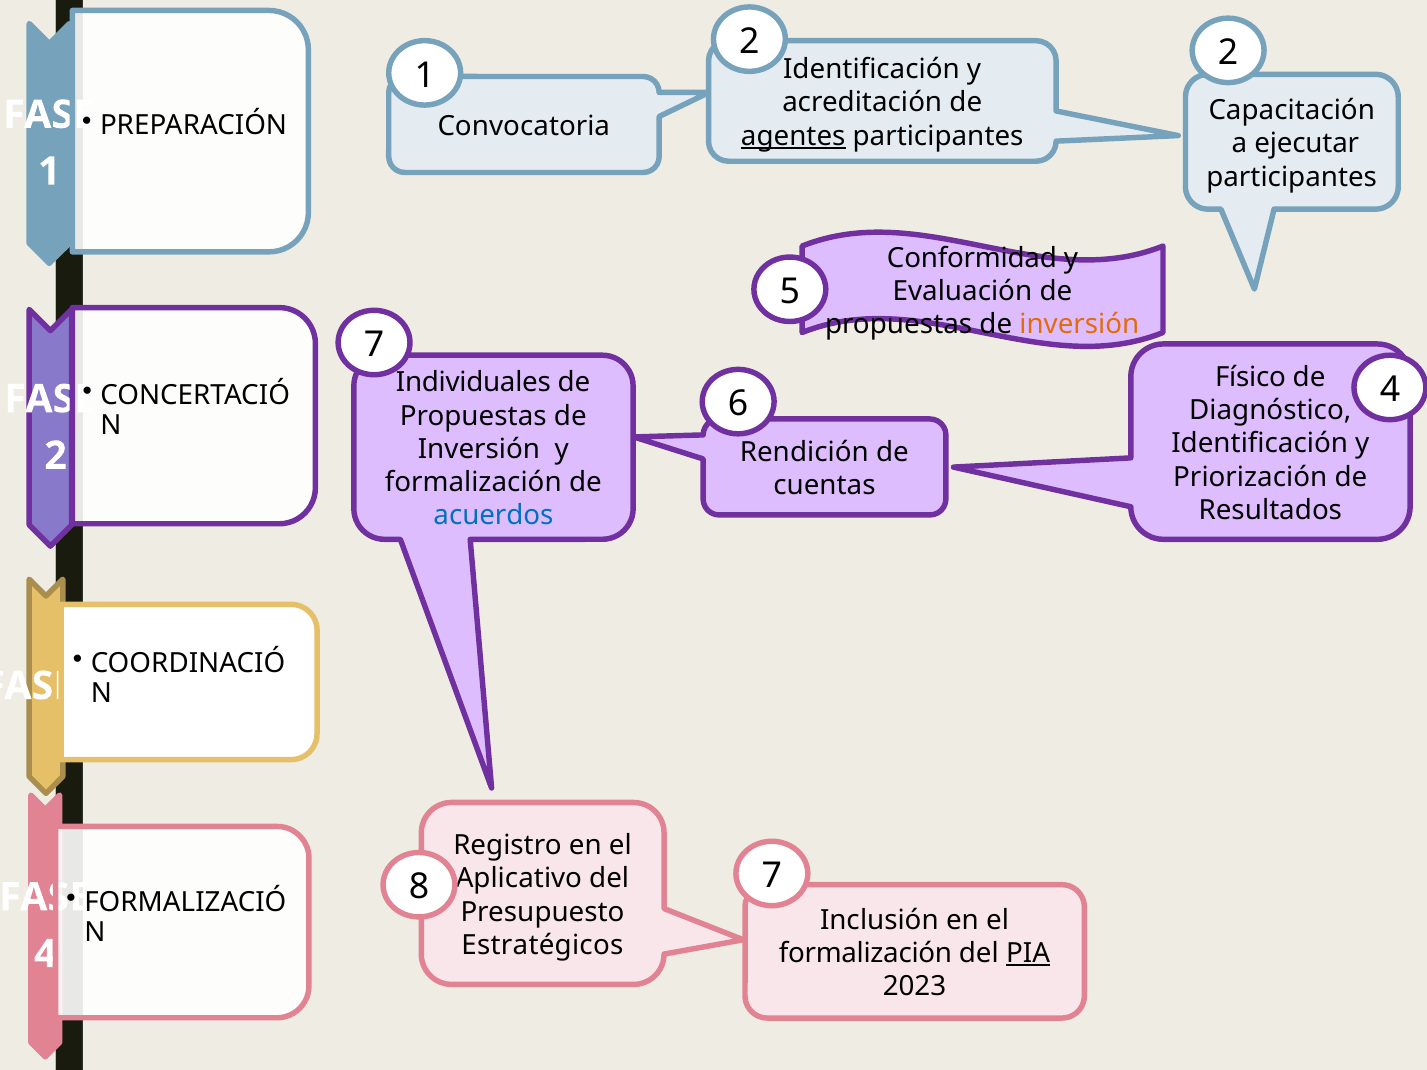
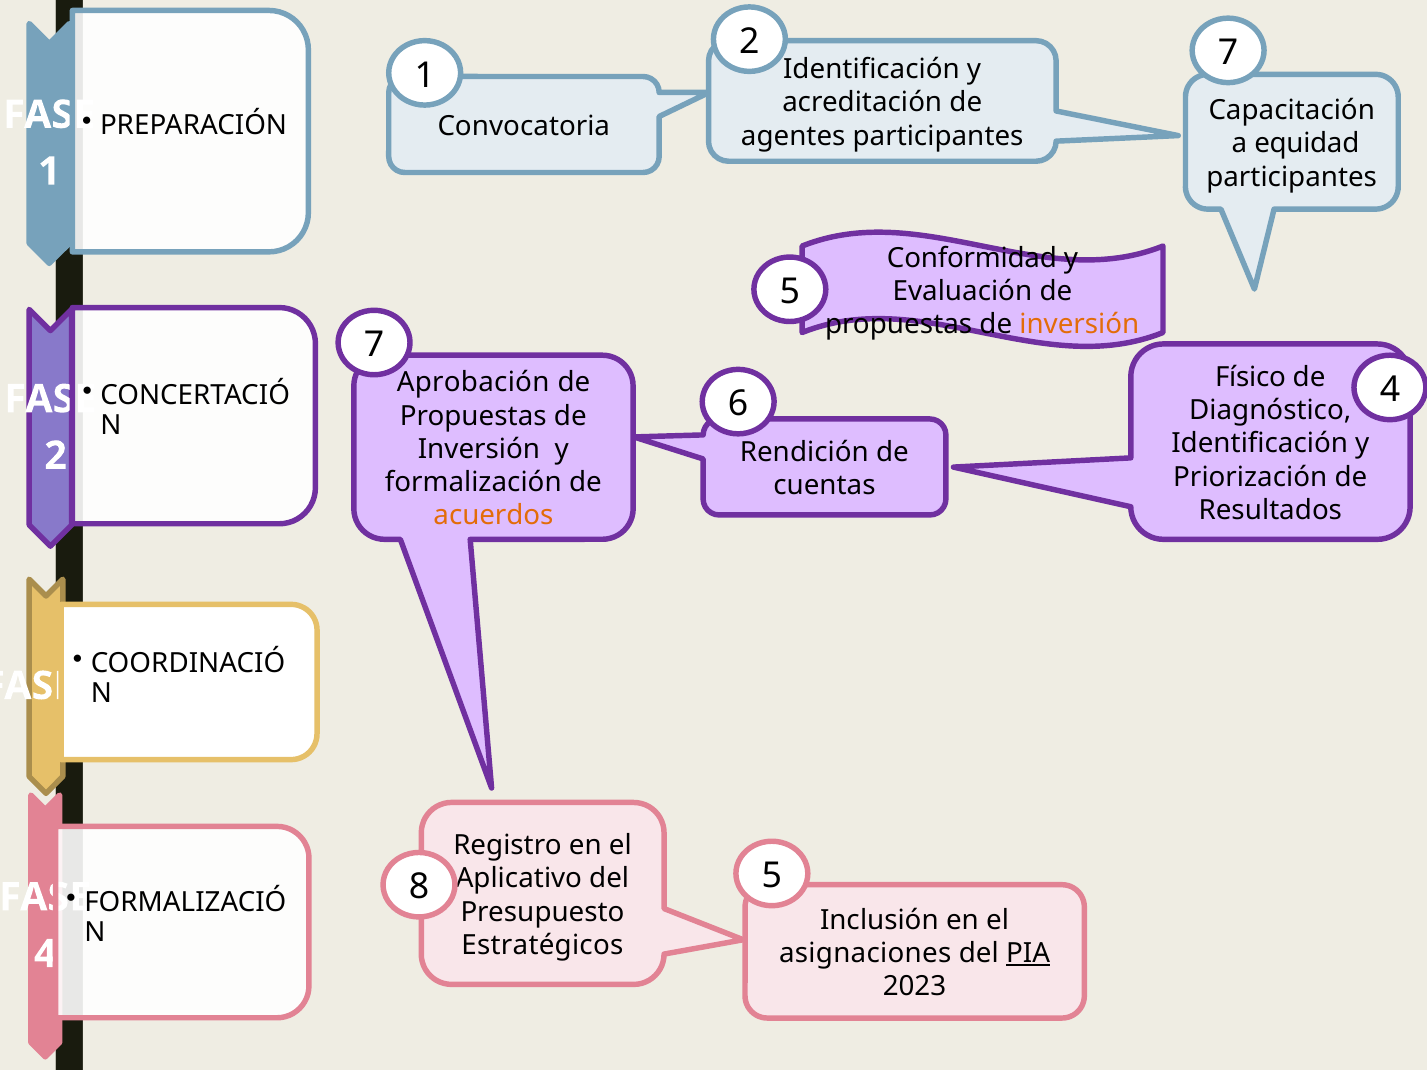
2 2: 2 -> 7 (1228, 53)
agentes underline: present -> none (793, 136)
ejecutar: ejecutar -> equidad (1307, 144)
Individuales: Individuales -> Aprobación (473, 383)
acuerdos colour: blue -> orange (493, 516)
8 7: 7 -> 5 (772, 876)
formalización: formalización -> asignaciones (865, 954)
